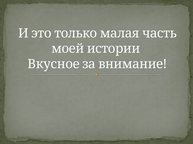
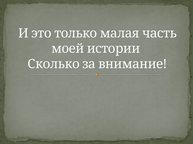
Вкусное: Вкусное -> Сколько (54, 64)
